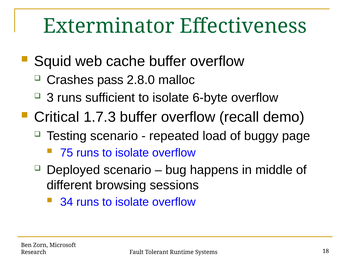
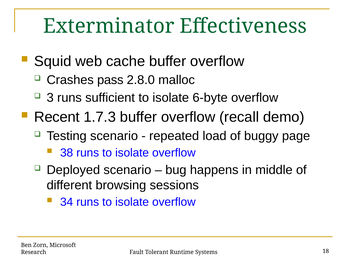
Critical: Critical -> Recent (57, 117)
75: 75 -> 38 (67, 152)
